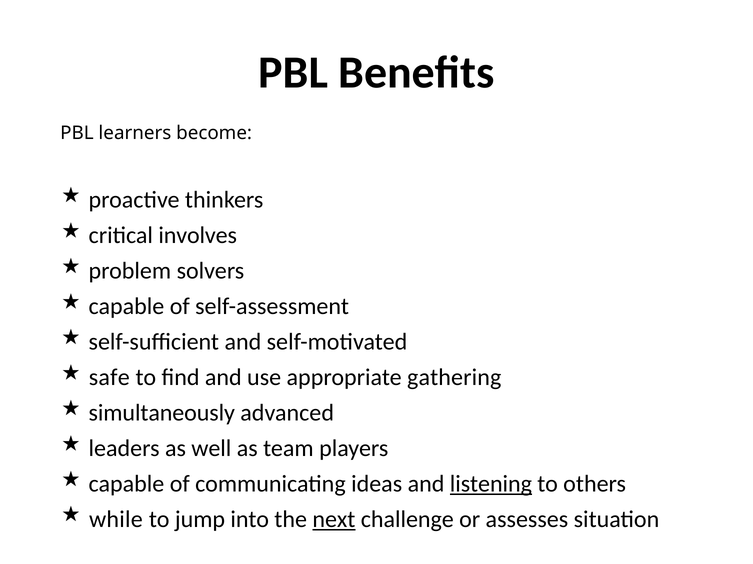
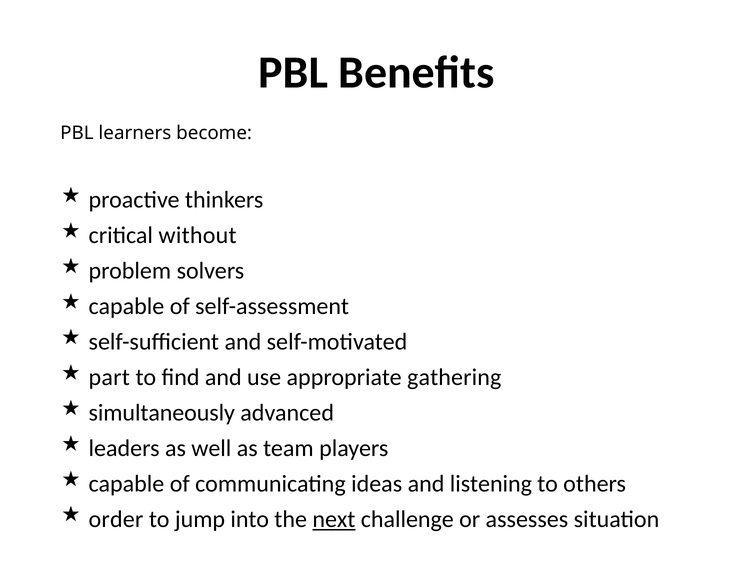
involves: involves -> without (198, 236)
safe: safe -> part (109, 378)
listening underline: present -> none (491, 485)
while: while -> order (116, 520)
